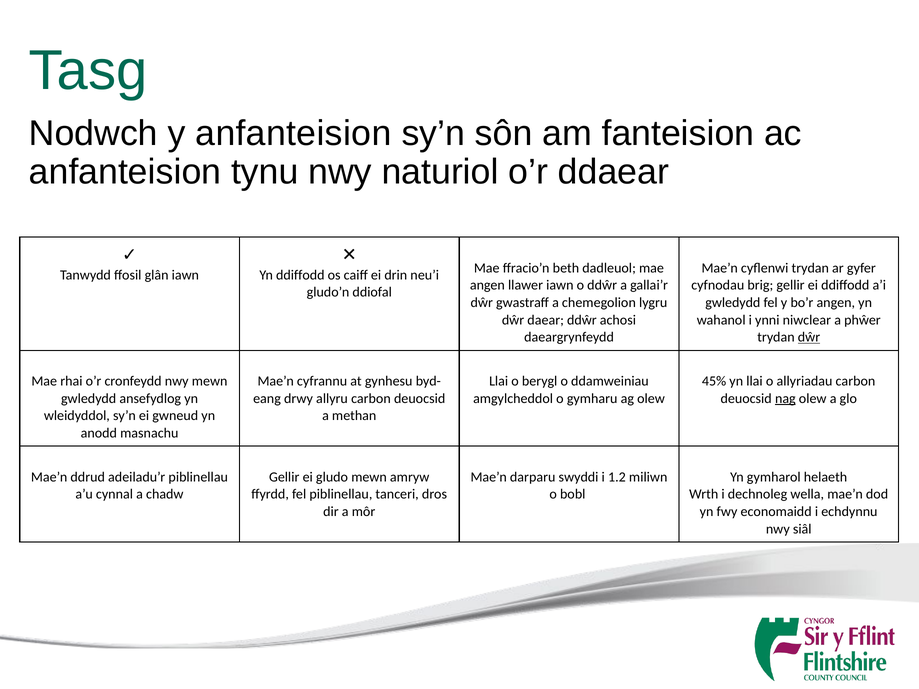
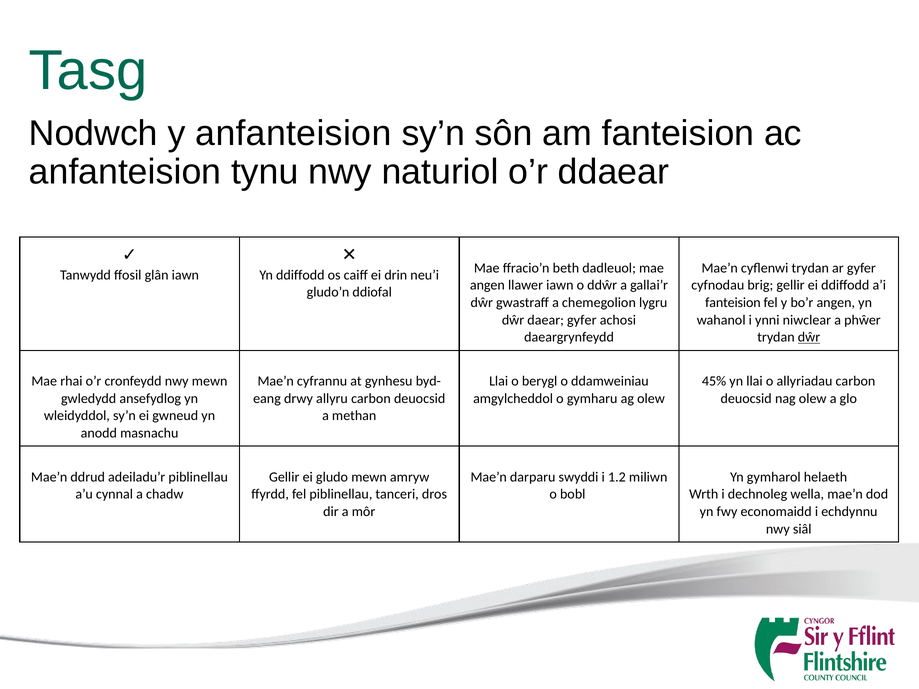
gwledydd: gwledydd -> fanteision (733, 303)
daear ddŵr: ddŵr -> gyfer (582, 320)
nag underline: present -> none (785, 399)
